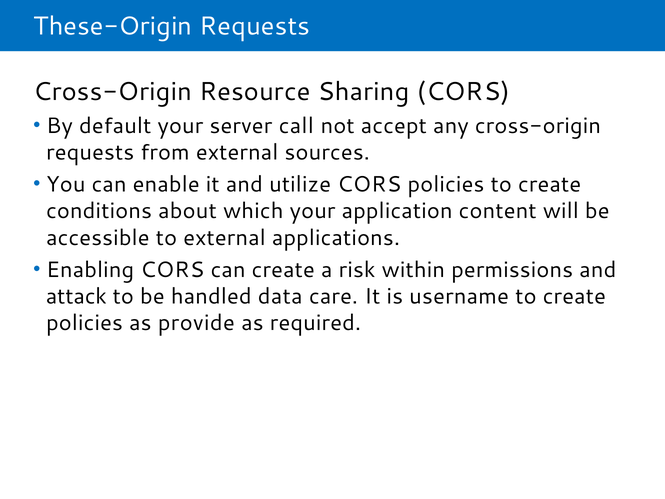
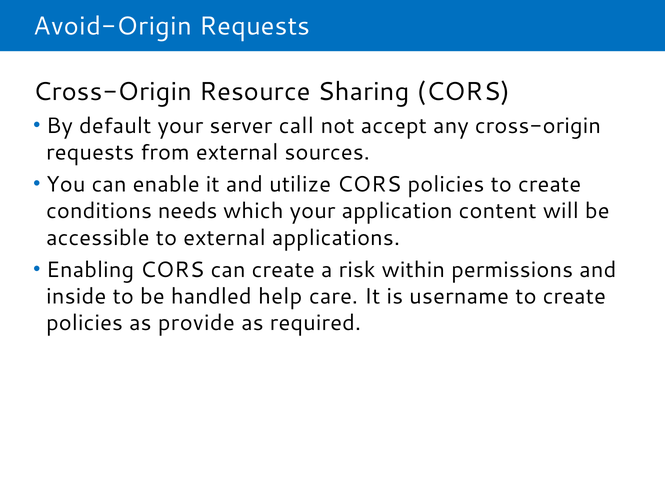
These-Origin: These-Origin -> Avoid-Origin (113, 26)
about: about -> needs (188, 211)
attack: attack -> inside (76, 296)
data: data -> help (280, 296)
